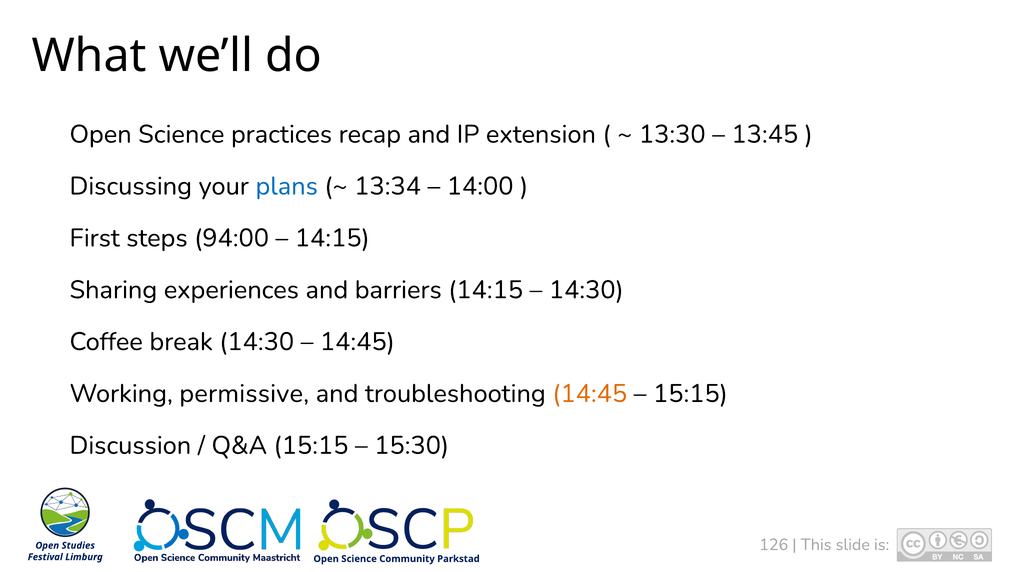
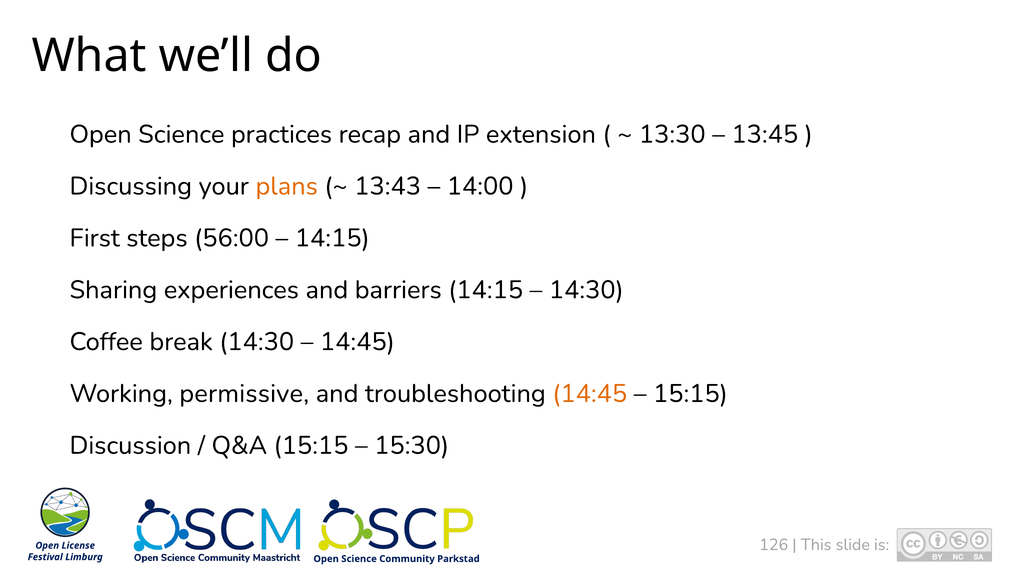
plans colour: blue -> orange (287, 186)
13:34: 13:34 -> 13:43 (388, 186)
94:00: 94:00 -> 56:00 (232, 238)
Studies: Studies -> License (78, 545)
